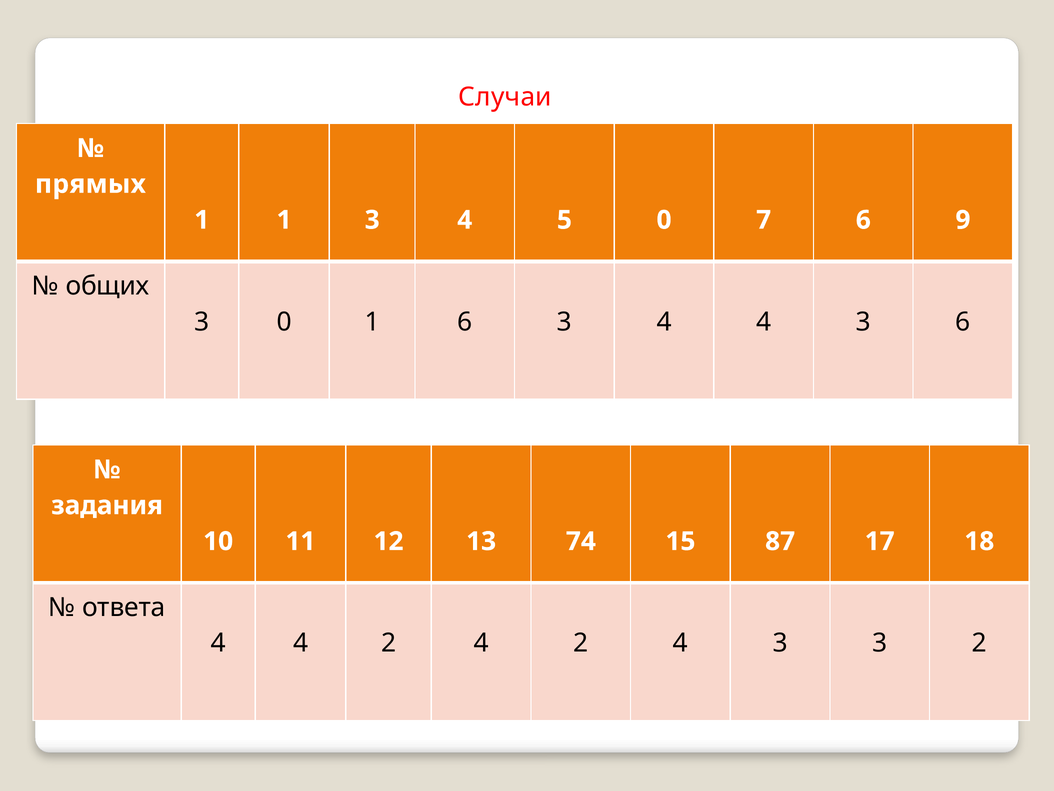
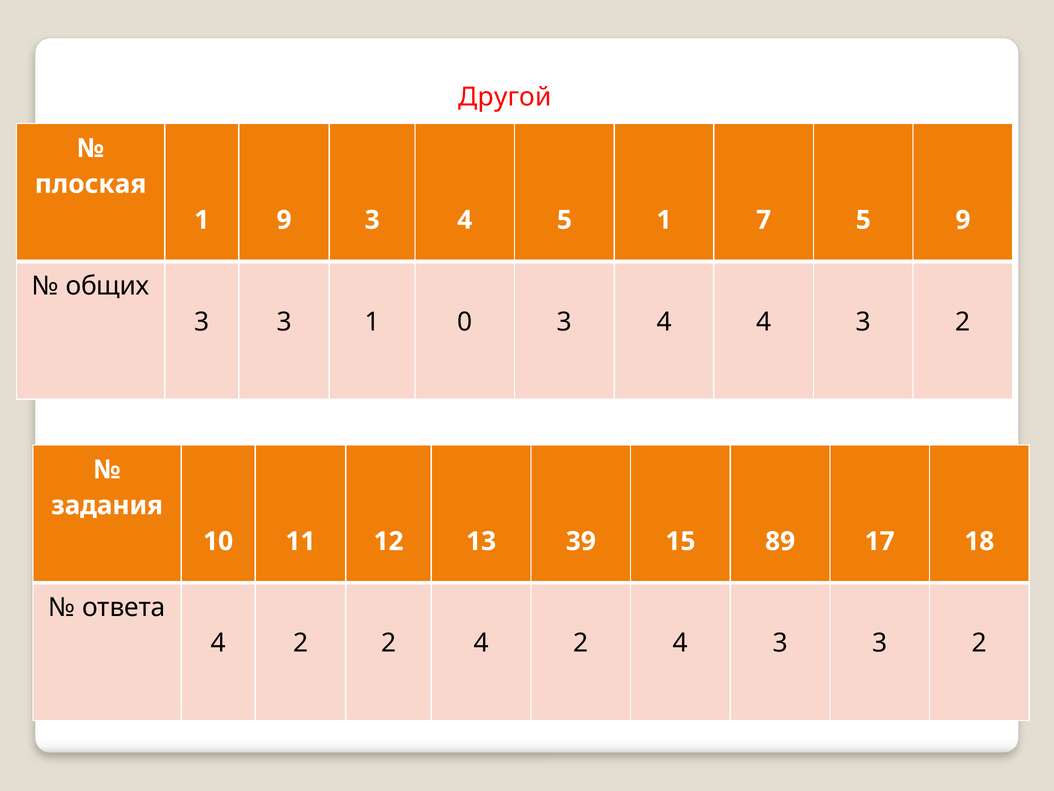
Случаи: Случаи -> Другой (505, 97)
прямых: прямых -> плоская (91, 184)
1 1: 1 -> 9 (284, 220)
5 0: 0 -> 1 (664, 220)
7 6: 6 -> 5 (863, 220)
0: 0 -> 3 (284, 322)
1 6: 6 -> 0 (465, 322)
4 3 6: 6 -> 2 (963, 322)
74: 74 -> 39 (581, 541)
87: 87 -> 89 (780, 541)
4: 4 -> 2 (301, 643)
